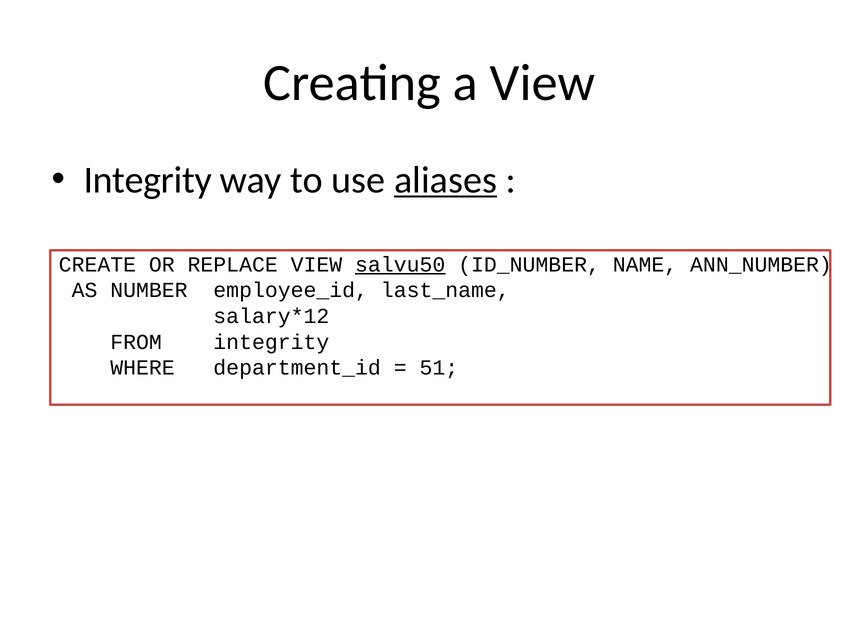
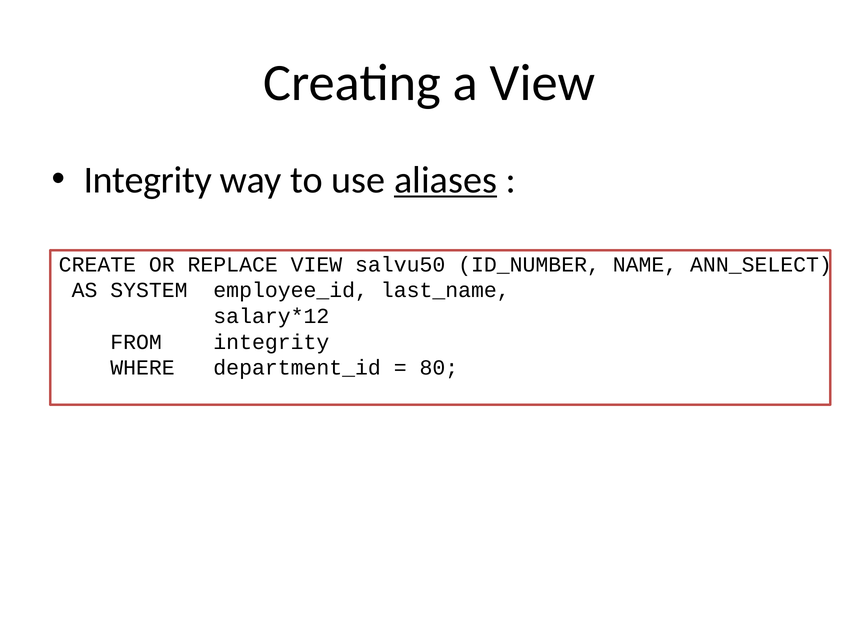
salvu50 underline: present -> none (400, 265)
ANN_NUMBER: ANN_NUMBER -> ANN_SELECT (761, 265)
NUMBER: NUMBER -> SYSTEM (149, 291)
51: 51 -> 80 (439, 368)
